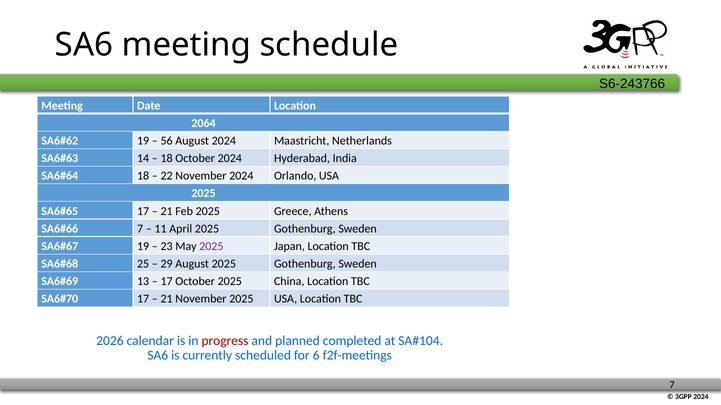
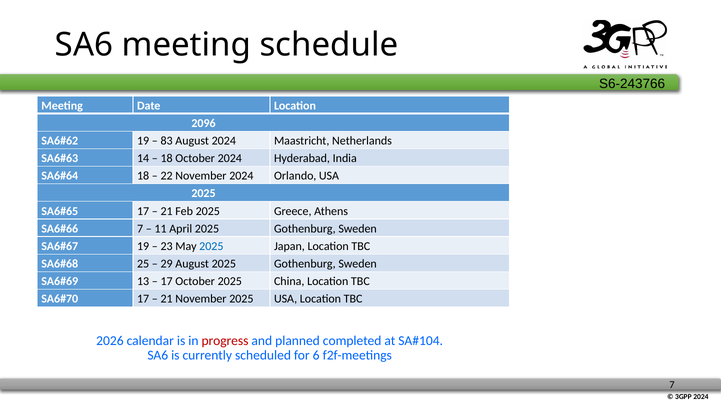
2064: 2064 -> 2096 (204, 123)
56: 56 -> 83 (167, 141)
2025 colour: purple -> blue (211, 247)
